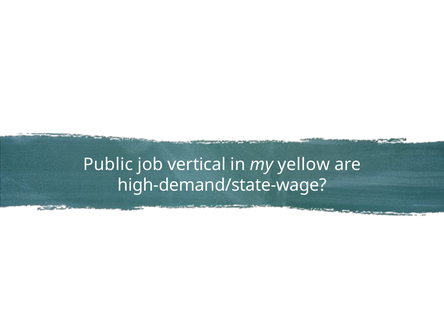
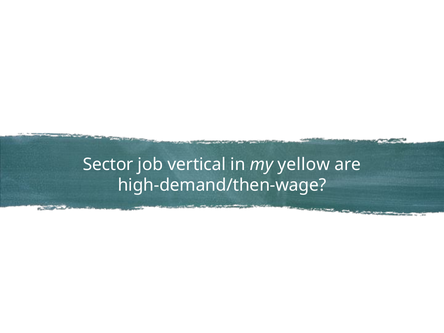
Public: Public -> Sector (108, 165)
high-demand/state-wage: high-demand/state-wage -> high-demand/then-wage (222, 185)
